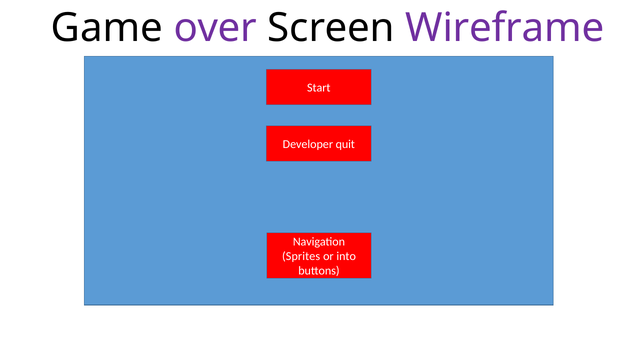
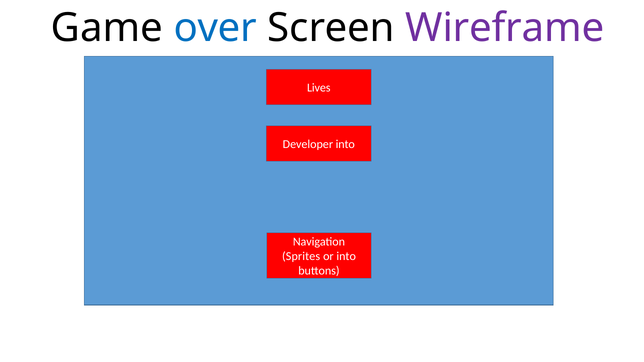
over colour: purple -> blue (215, 28)
Start: Start -> Lives (319, 88)
Developer quit: quit -> into (345, 145)
